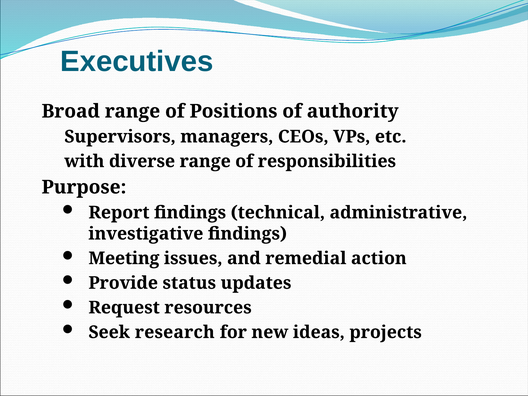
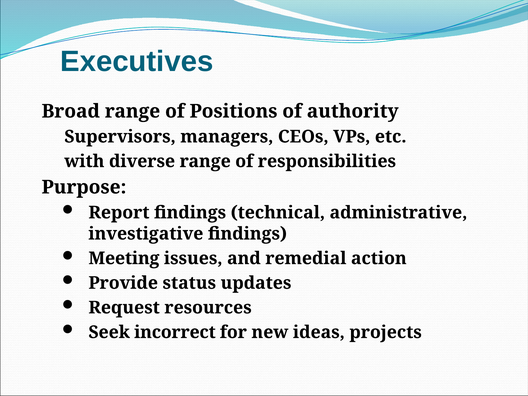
research: research -> incorrect (175, 332)
